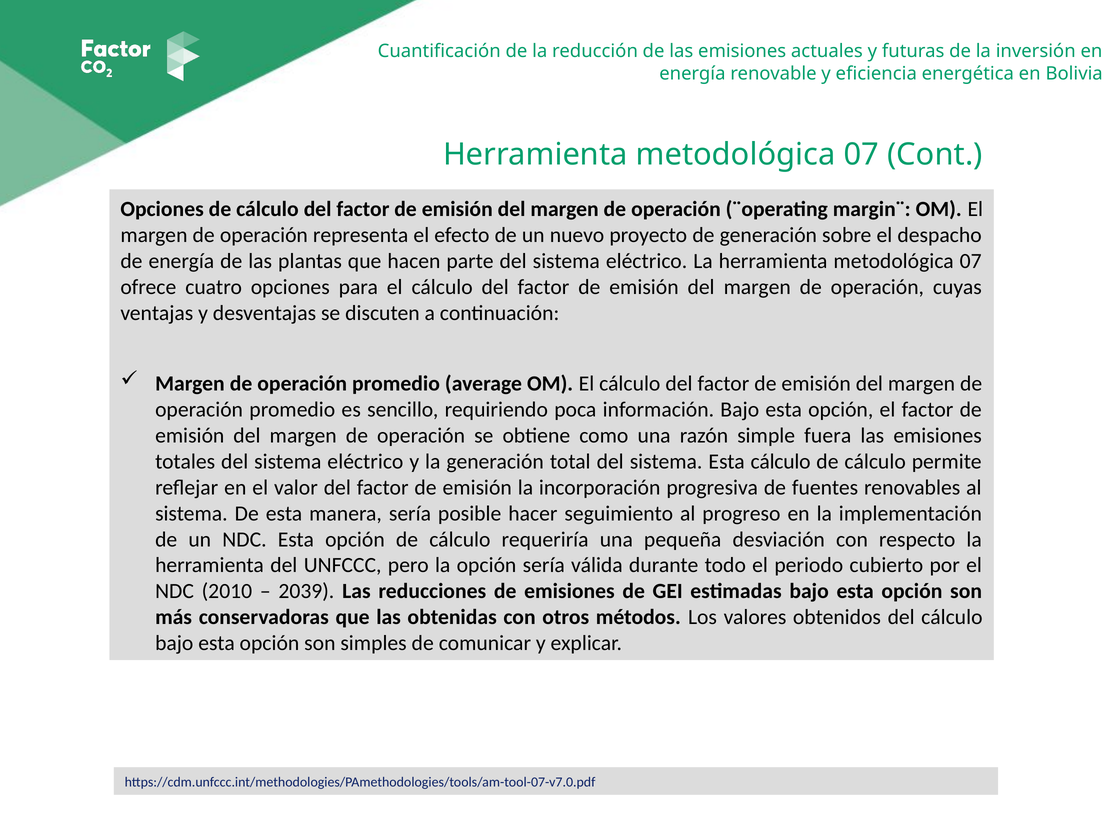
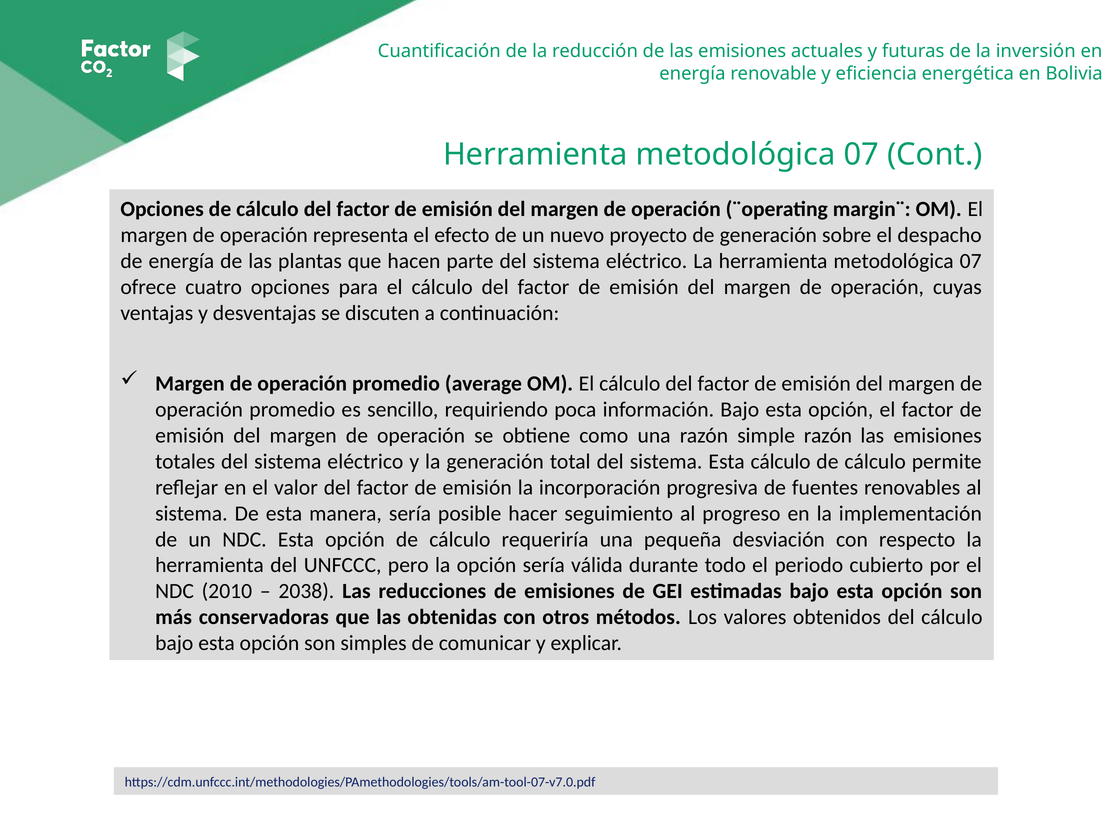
simple fuera: fuera -> razón (828, 436)
2039: 2039 -> 2038 (306, 591)
